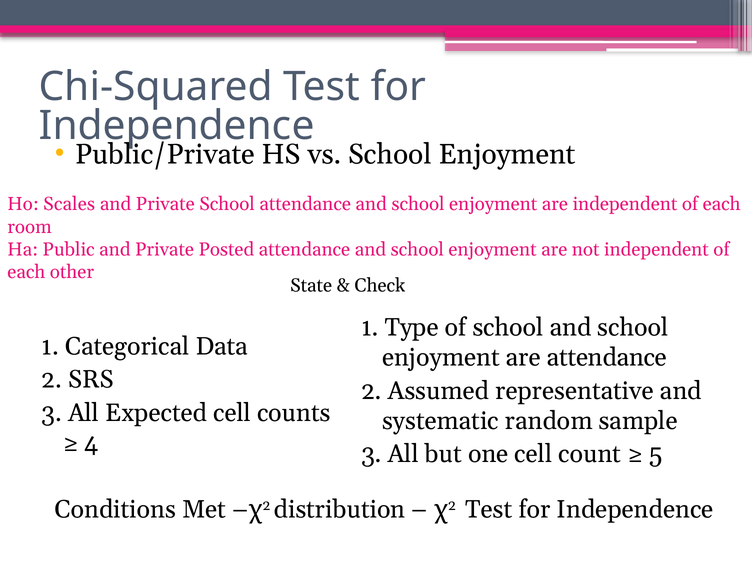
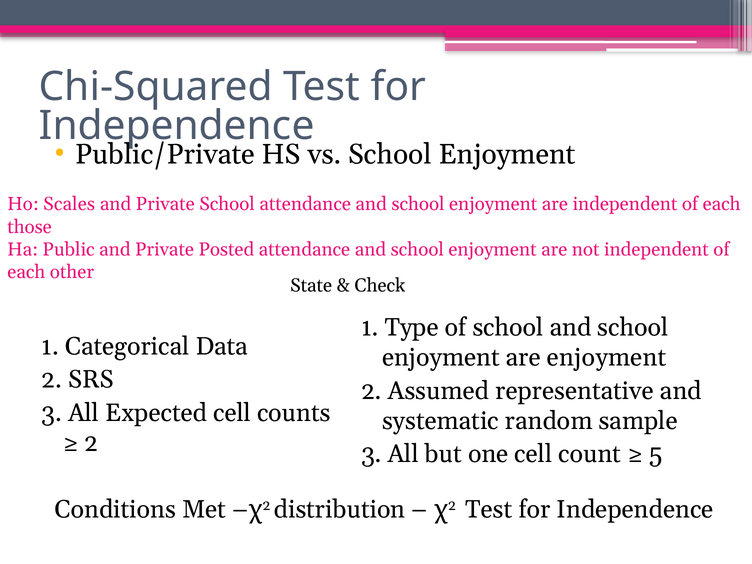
room: room -> those (30, 227)
are attendance: attendance -> enjoyment (607, 358)
4: 4 -> 2 (91, 443)
